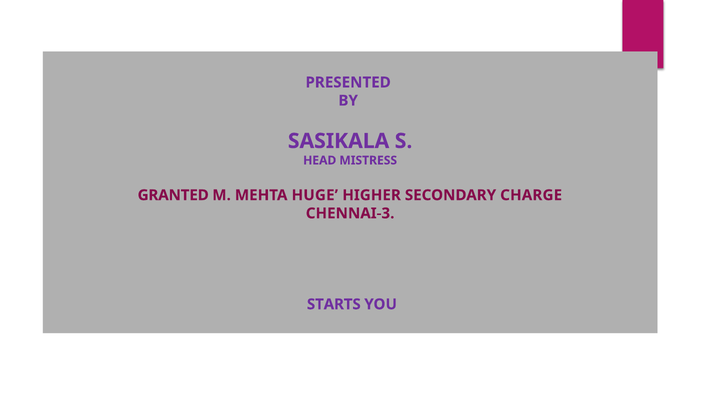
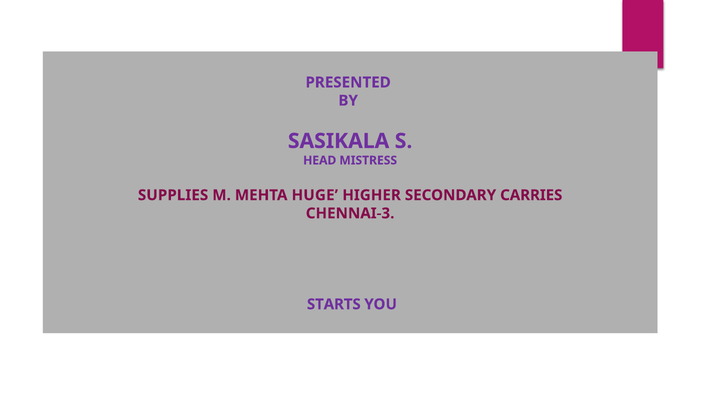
GRANTED: GRANTED -> SUPPLIES (173, 195)
CHARGE: CHARGE -> CARRIES (531, 195)
